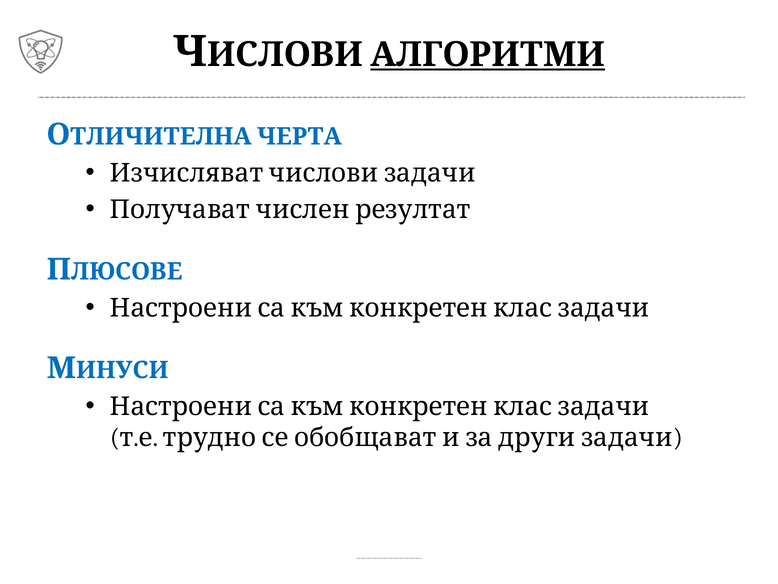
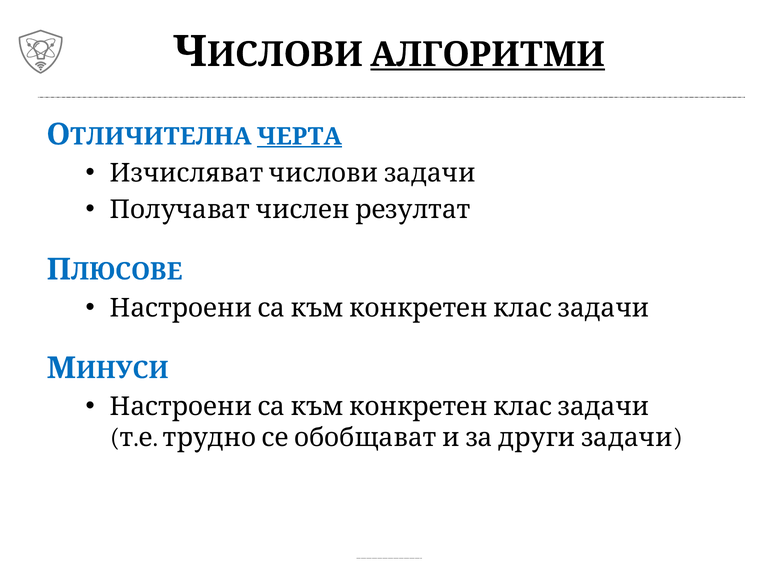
ЧЕРТА underline: none -> present (299, 136)
